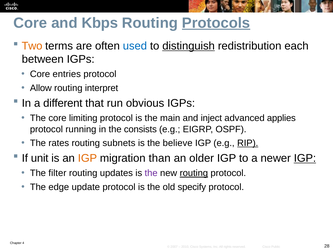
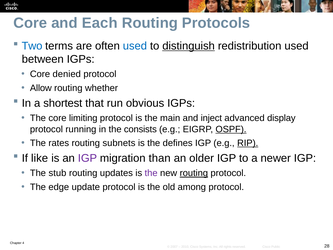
Kbps: Kbps -> Each (100, 23)
Protocols underline: present -> none (216, 23)
Two colour: orange -> blue (32, 46)
redistribution each: each -> used (297, 46)
entries: entries -> denied (67, 74)
interpret: interpret -> whether (101, 88)
different: different -> shortest (63, 103)
applies: applies -> display (281, 118)
OSPF underline: none -> present (231, 129)
believe: believe -> defines (178, 143)
unit: unit -> like (40, 158)
IGP colour: orange -> purple (87, 158)
IGP underline: present -> none (305, 158)
filter: filter -> stub (57, 173)
specify: specify -> among (192, 187)
